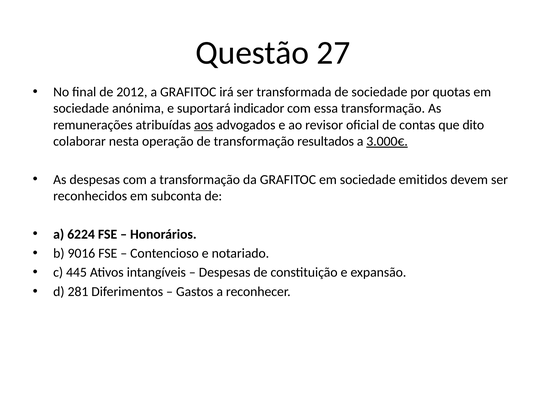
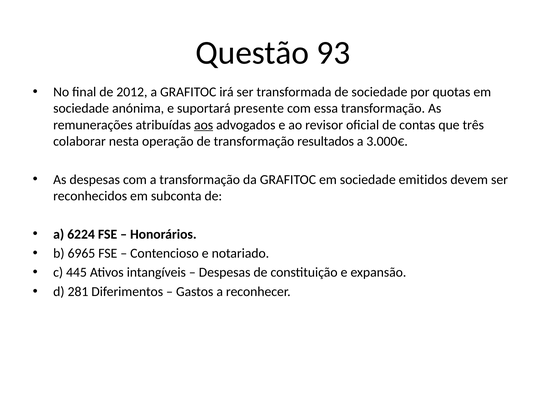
27: 27 -> 93 (333, 53)
indicador: indicador -> presente (259, 108)
dito: dito -> três (473, 125)
3.000€ underline: present -> none (387, 141)
9016: 9016 -> 6965 (81, 253)
